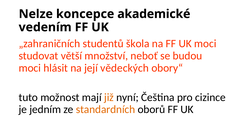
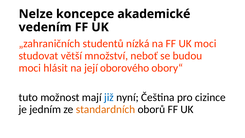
škola: škola -> nízká (138, 44)
vědeckých: vědeckých -> oborového (125, 68)
již colour: orange -> blue (109, 97)
